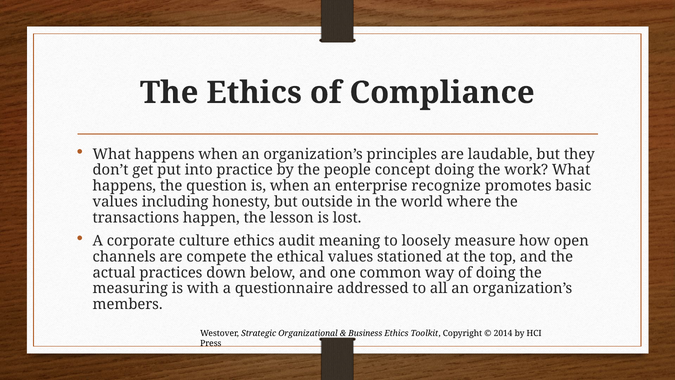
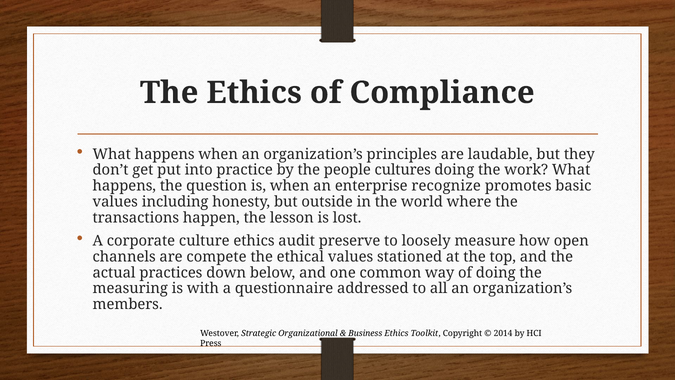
concept: concept -> cultures (403, 170)
meaning: meaning -> preserve (350, 241)
